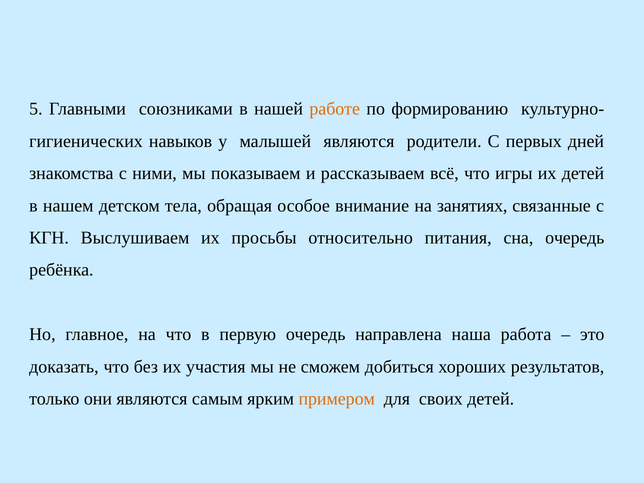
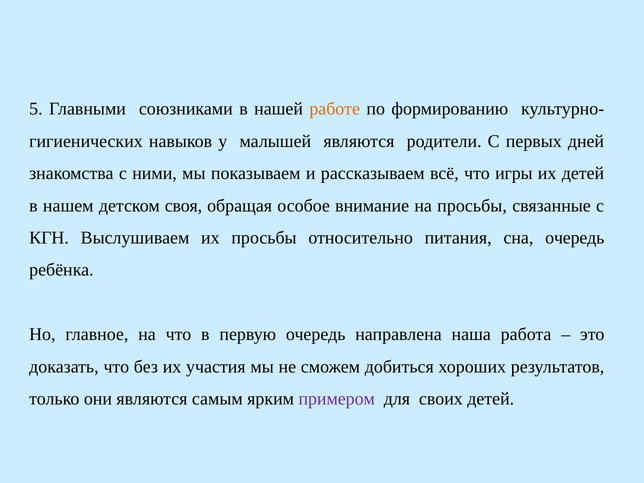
тела: тела -> своя (183, 206)
на занятиях: занятиях -> просьбы (472, 206)
примером colour: orange -> purple (337, 399)
